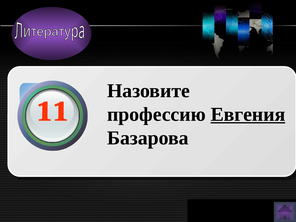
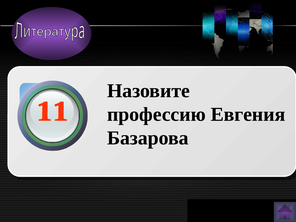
Евгения underline: present -> none (248, 114)
